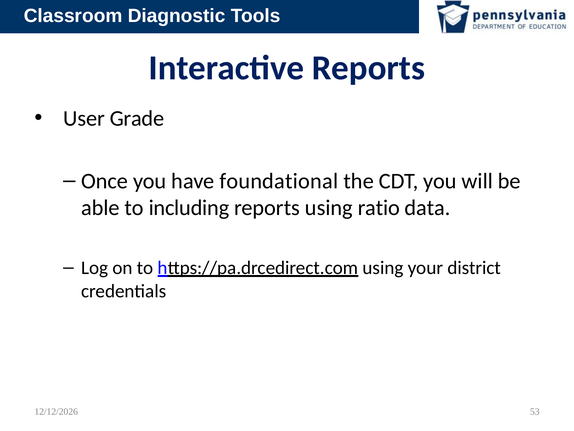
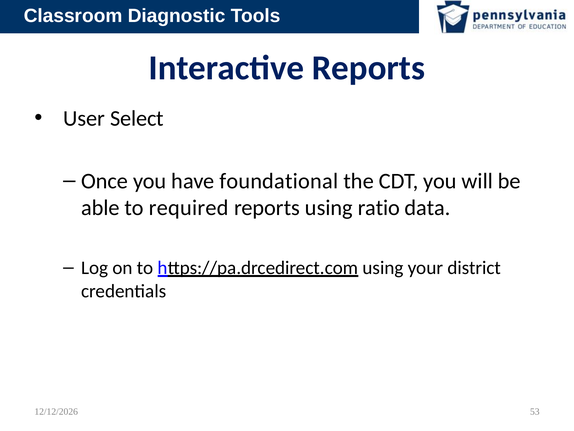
Grade: Grade -> Select (137, 118)
including: including -> required (189, 208)
